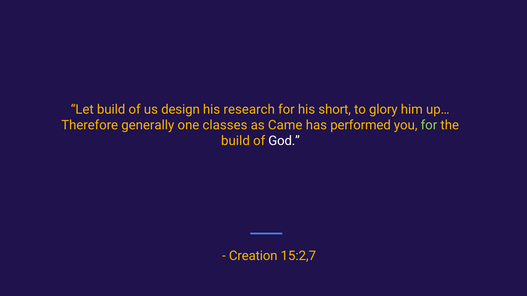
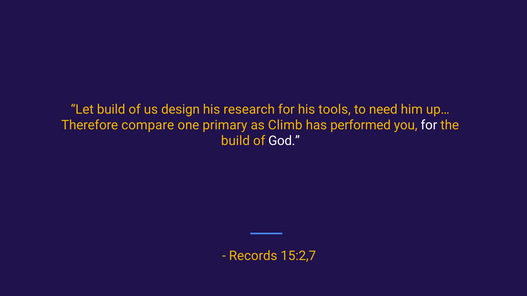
short: short -> tools (335, 110)
glory: glory -> need (383, 110)
generally: generally -> compare (148, 125)
classes: classes -> primary (225, 125)
Came: Came -> Climb (285, 125)
for colour: light green -> white (429, 125)
Creation: Creation -> Records (253, 256)
